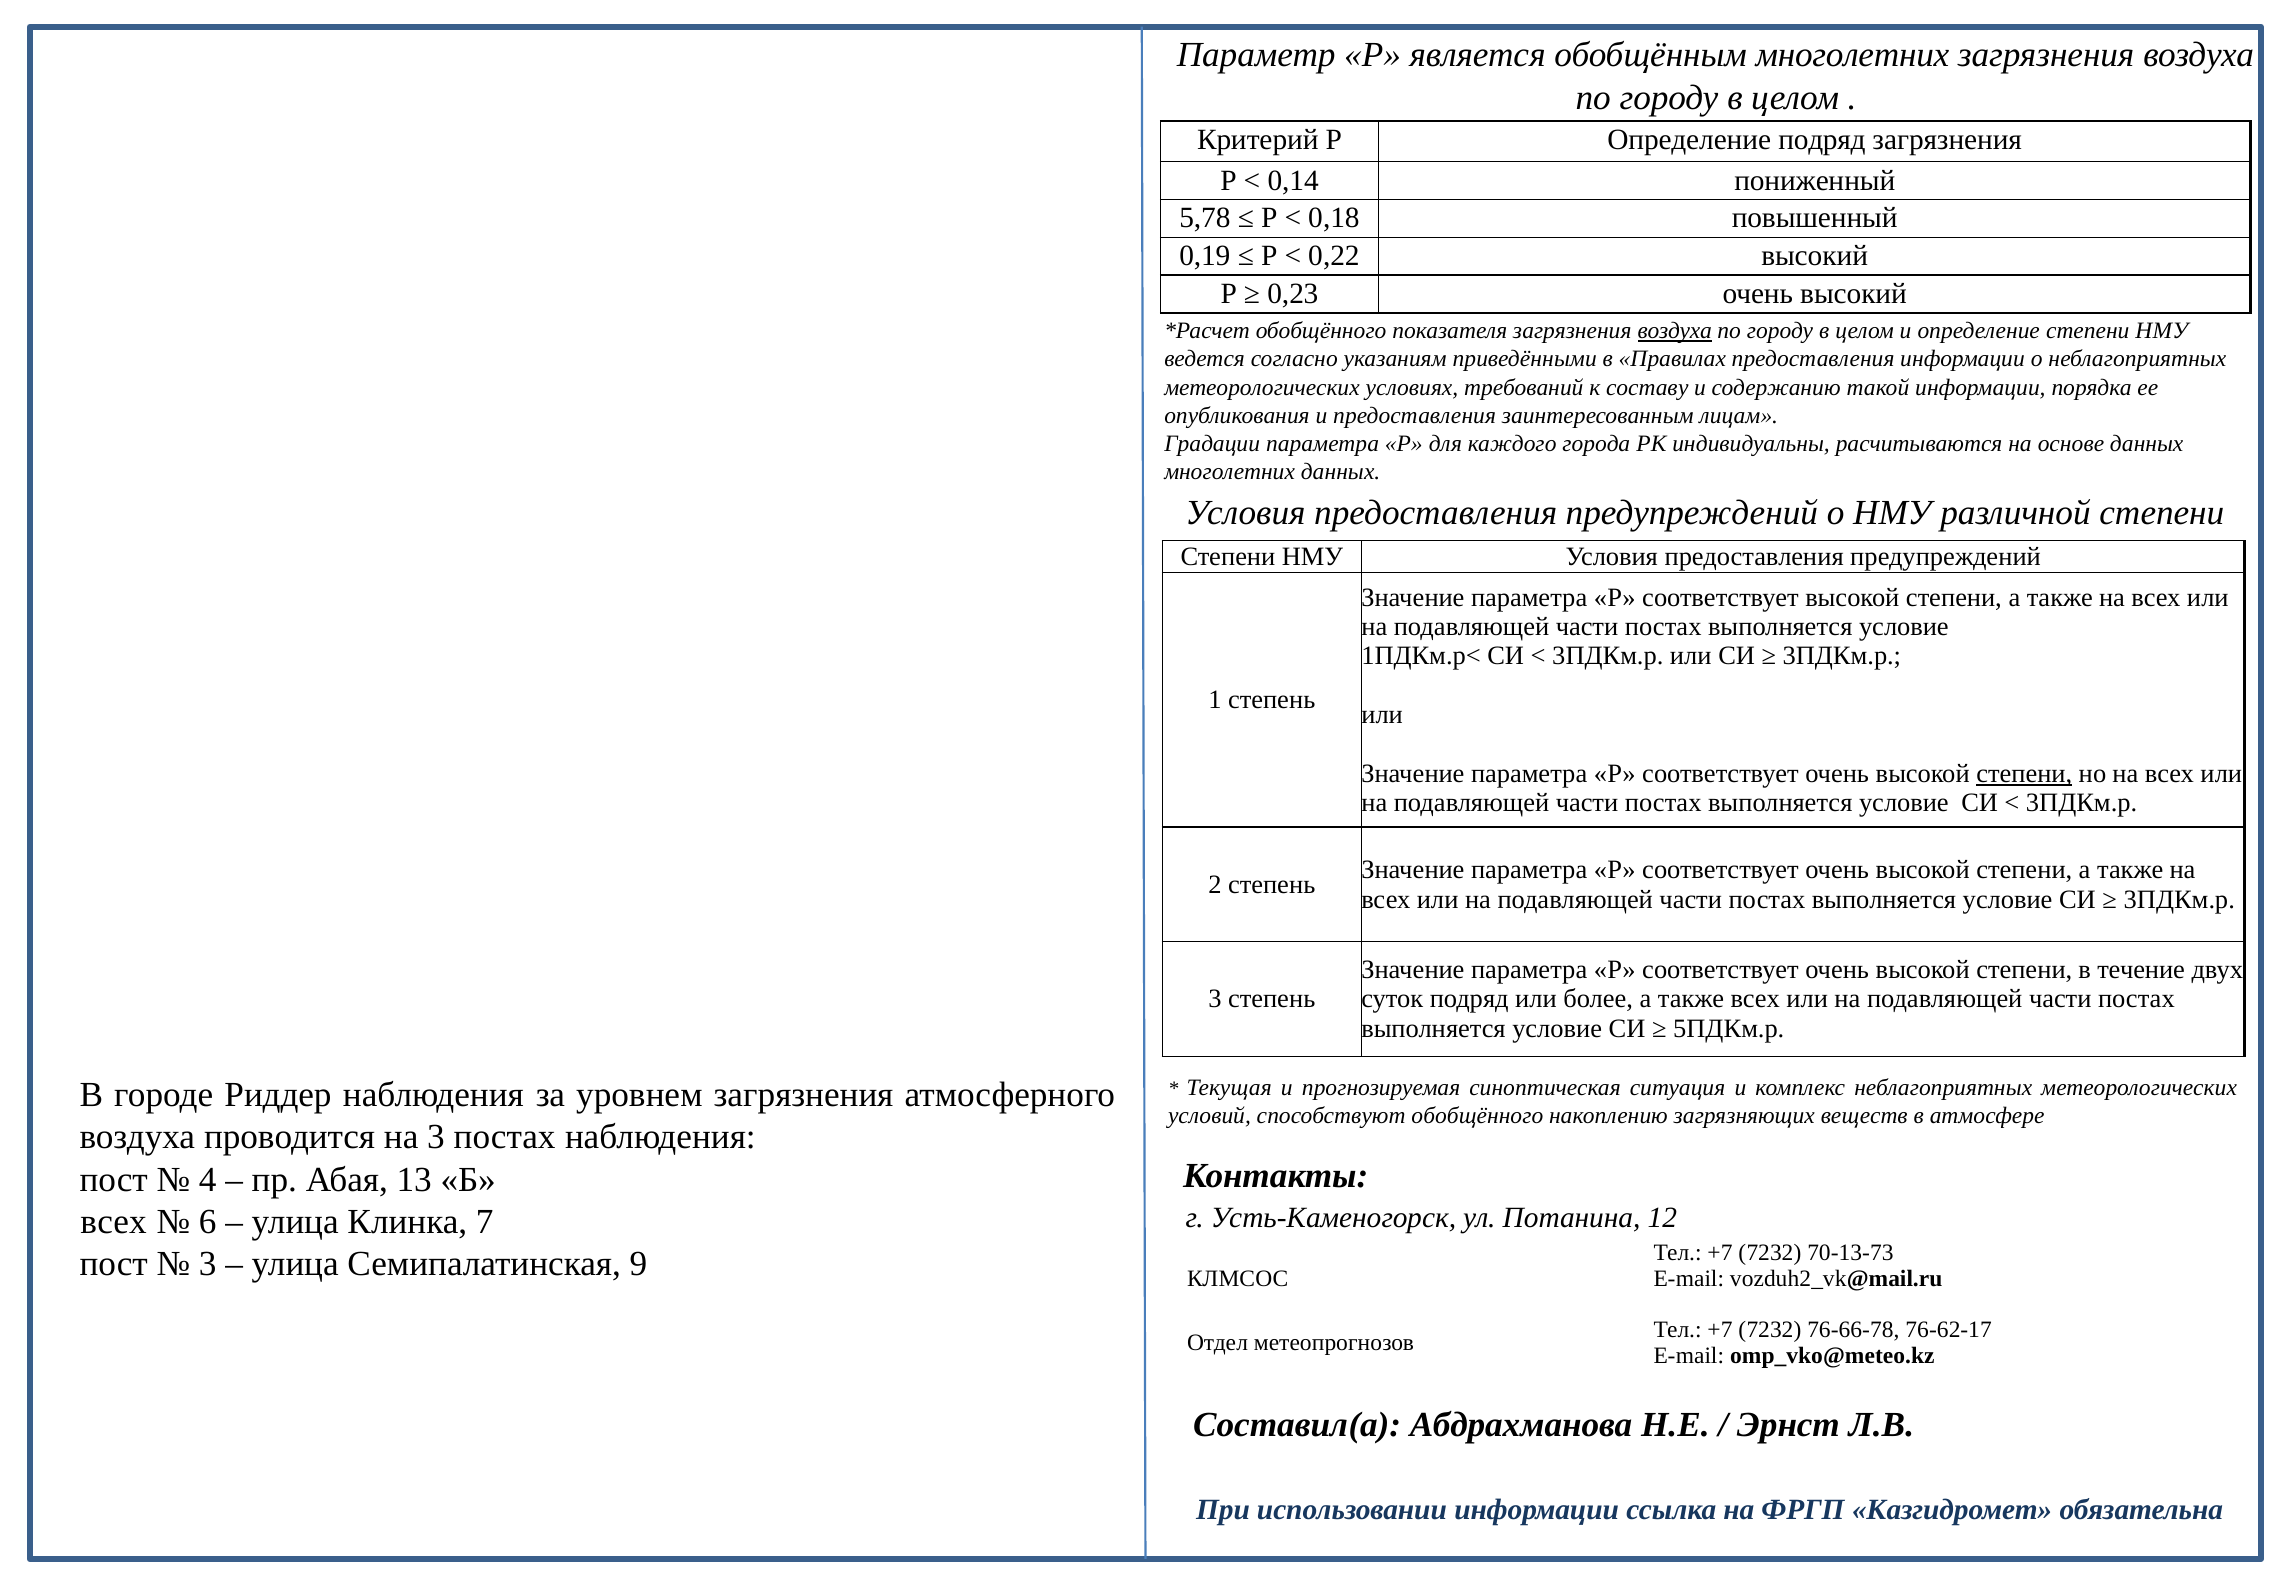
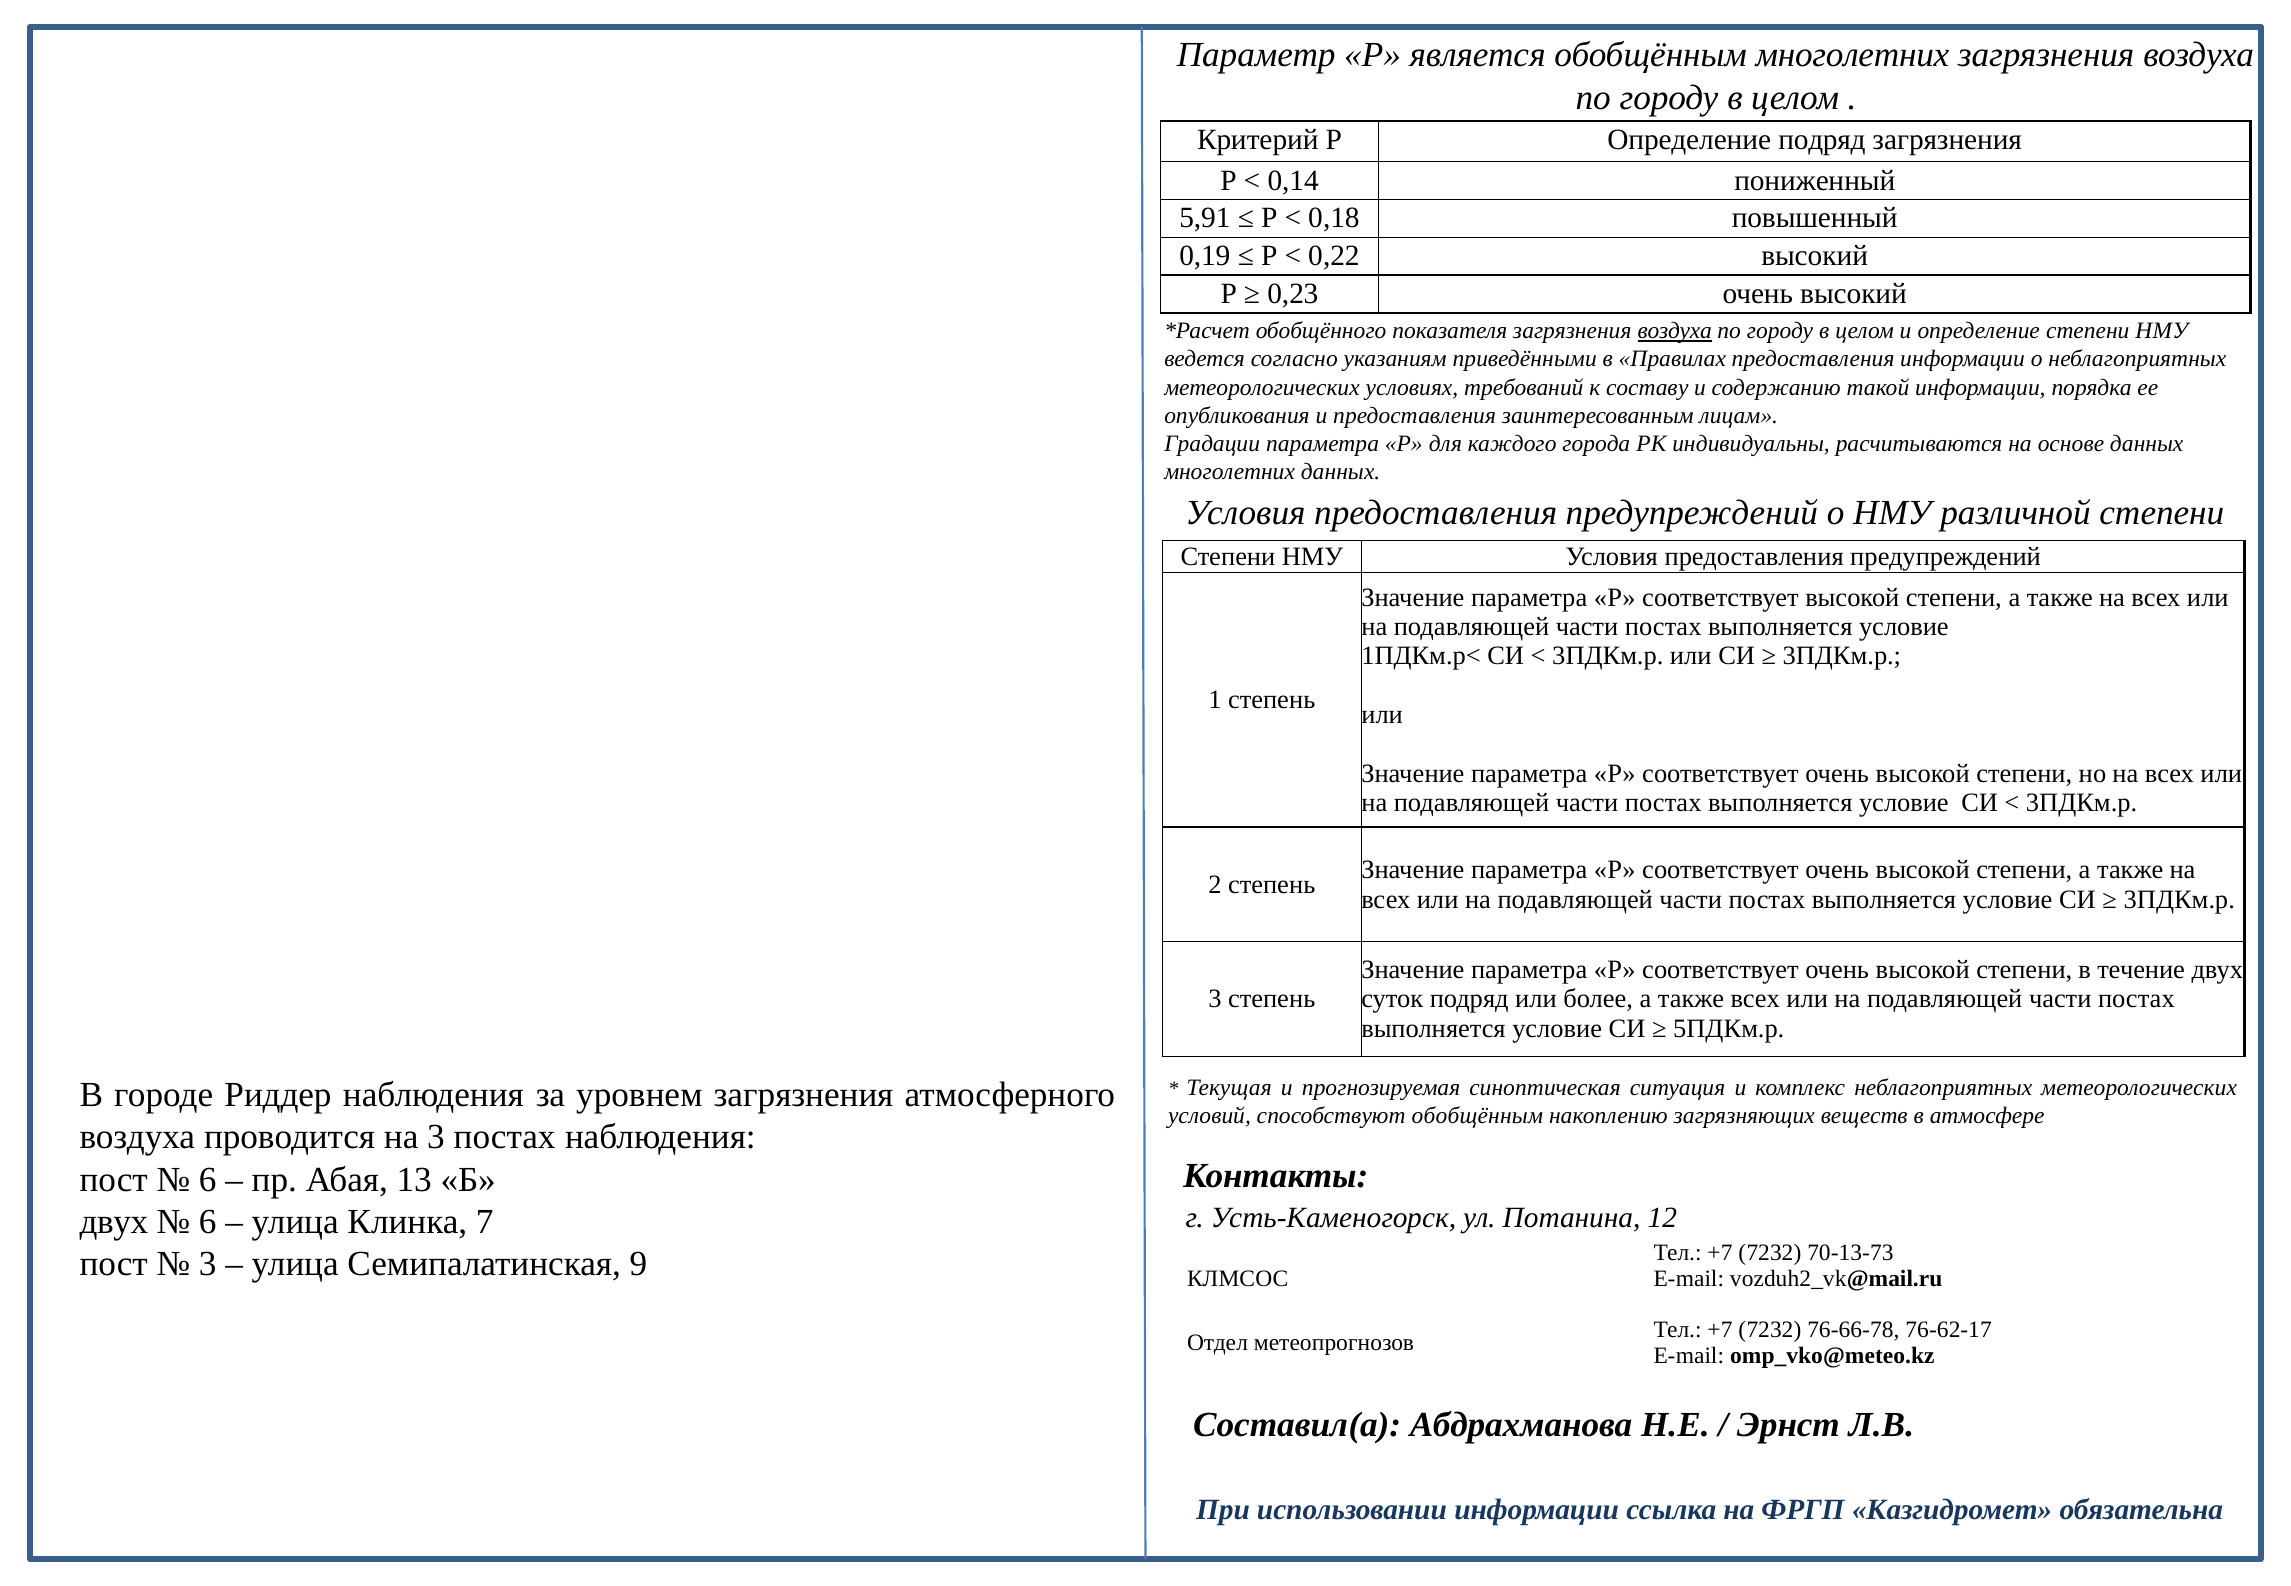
5,78: 5,78 -> 5,91 (1205, 218)
степени underline: present -> none (2024, 773)
способствуют обобщённого: обобщённого -> обобщённым (1477, 1116)
4: 4 -> 6 (208, 1179)
всех: всех -> двух (114, 1222)
